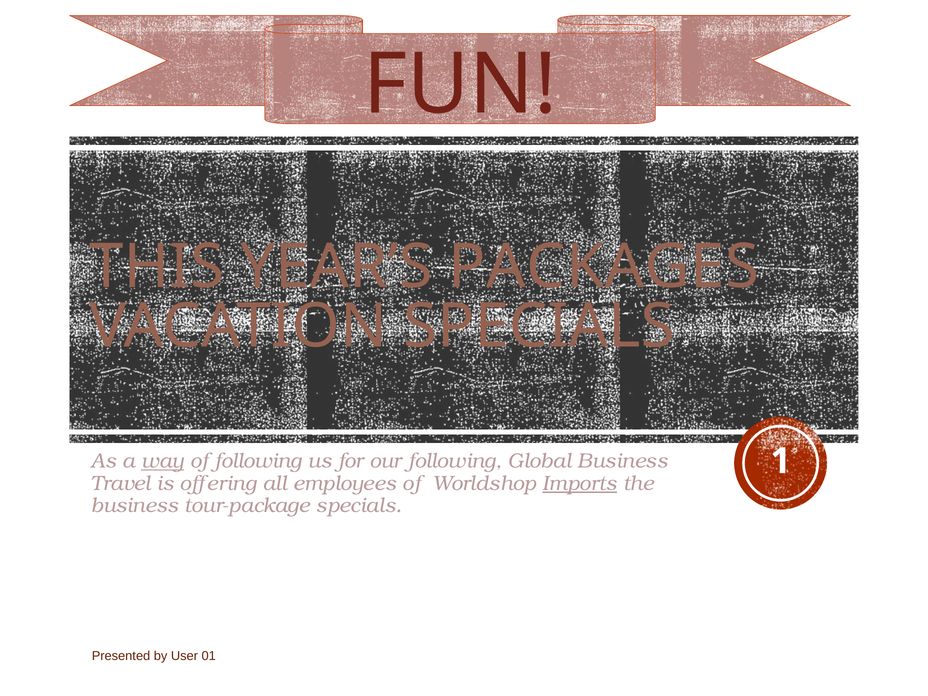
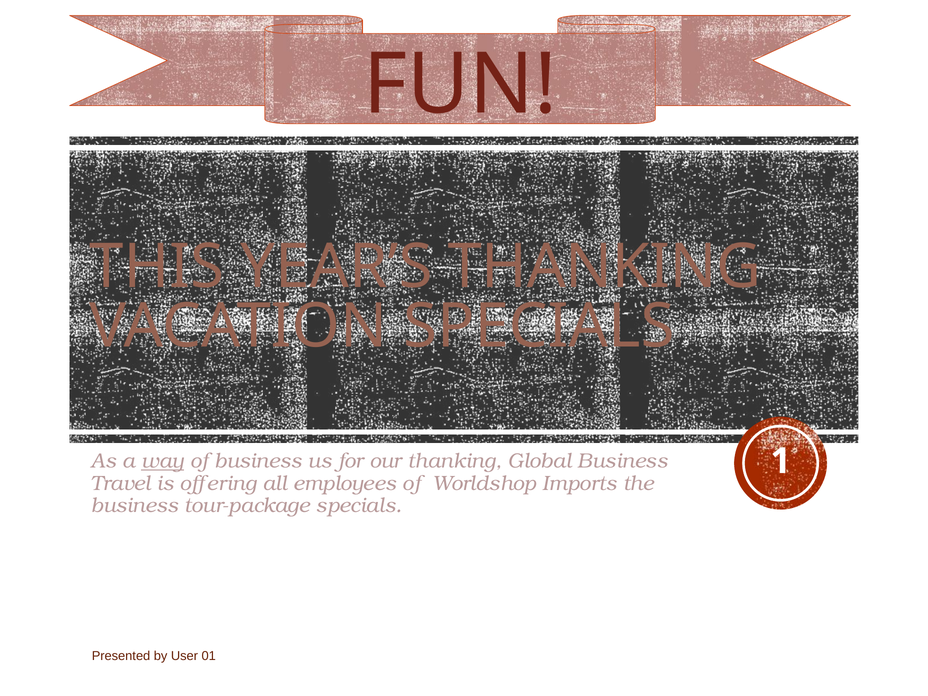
YEAR’S PACKAGES: PACKAGES -> THANKING (604, 267)
of following: following -> business (258, 461)
our following: following -> thanking (455, 461)
Imports underline: present -> none (580, 483)
